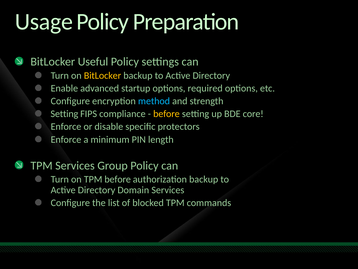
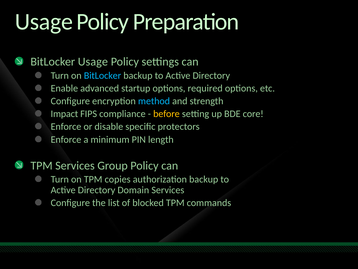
BitLocker Useful: Useful -> Usage (93, 62)
BitLocker colour: yellow -> light blue (103, 75)
Setting: Setting -> Impact (64, 114)
TPM before: before -> copies (118, 179)
